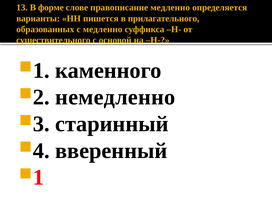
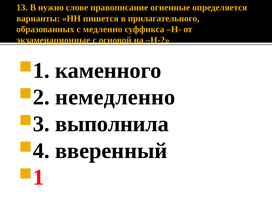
форме: форме -> нужно (51, 8)
правописание медленно: медленно -> огненные (170, 8)
существительного: существительного -> экзаменационные (53, 40)
старинный: старинный -> выполнила (112, 124)
